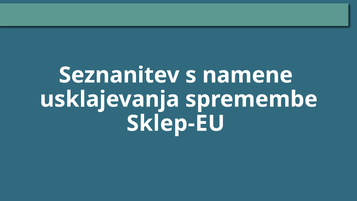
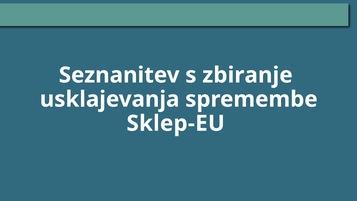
namene: namene -> zbiranje (247, 75)
